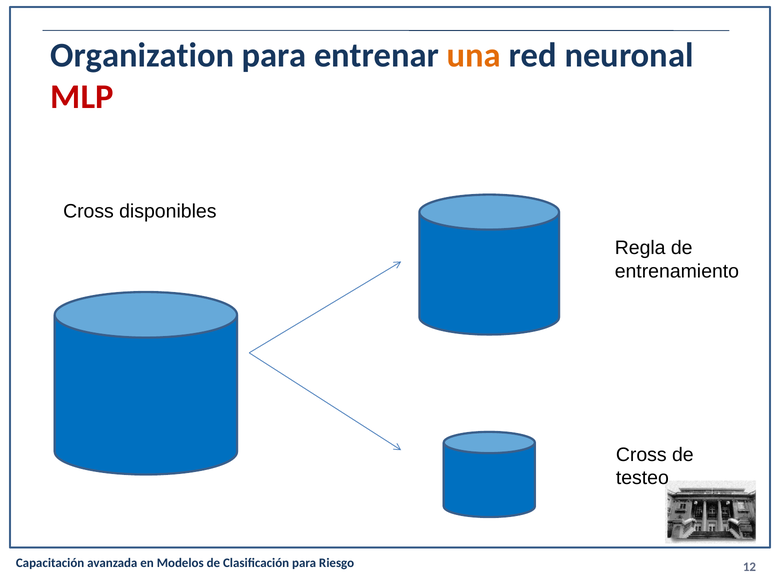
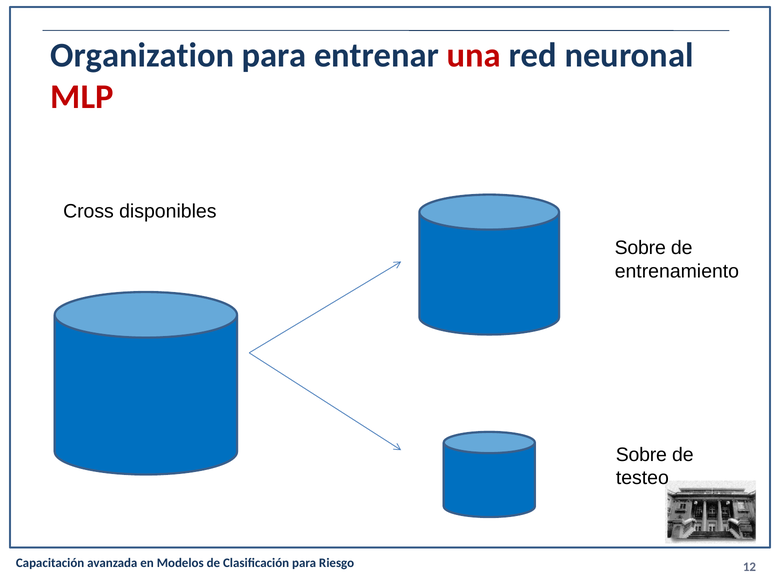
una colour: orange -> red (474, 55)
Regla: Regla -> Sobre (640, 248)
Cross: Cross -> Sobre (641, 454)
